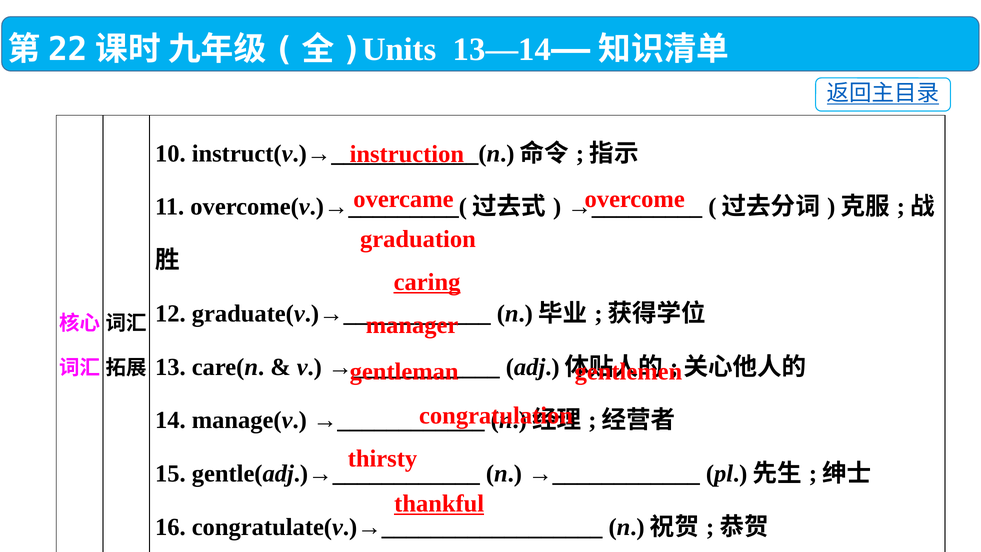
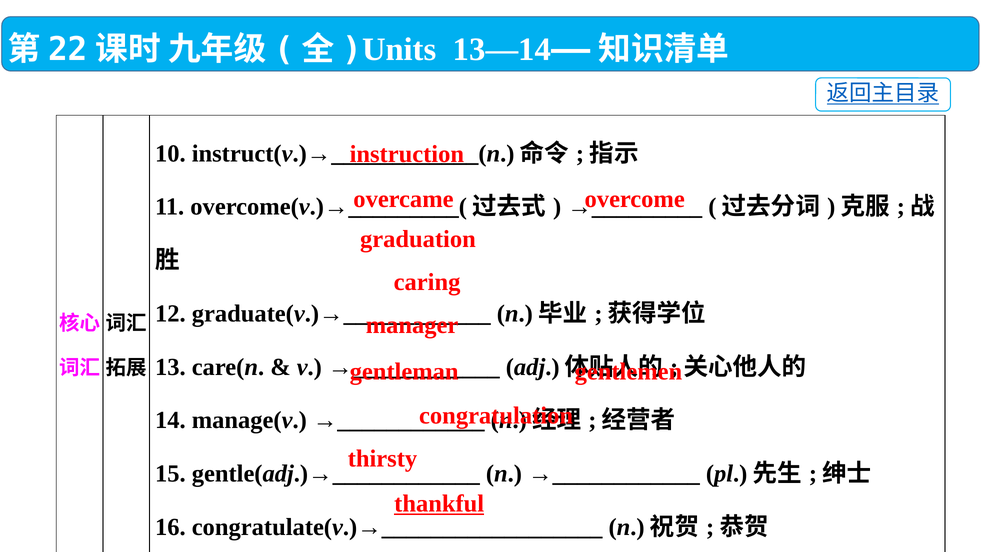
caring underline: present -> none (427, 282)
